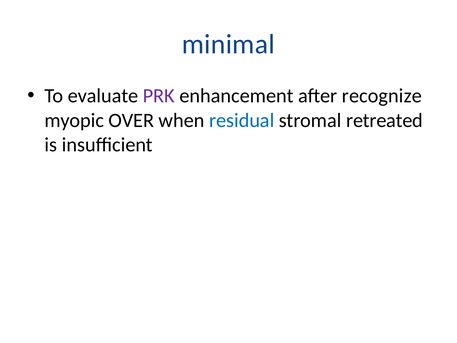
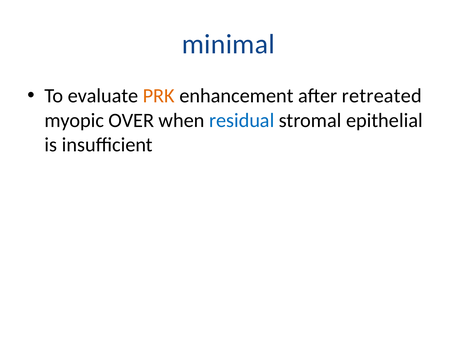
PRK colour: purple -> orange (159, 96)
recognize: recognize -> retreated (382, 96)
retreated: retreated -> epithelial (384, 120)
